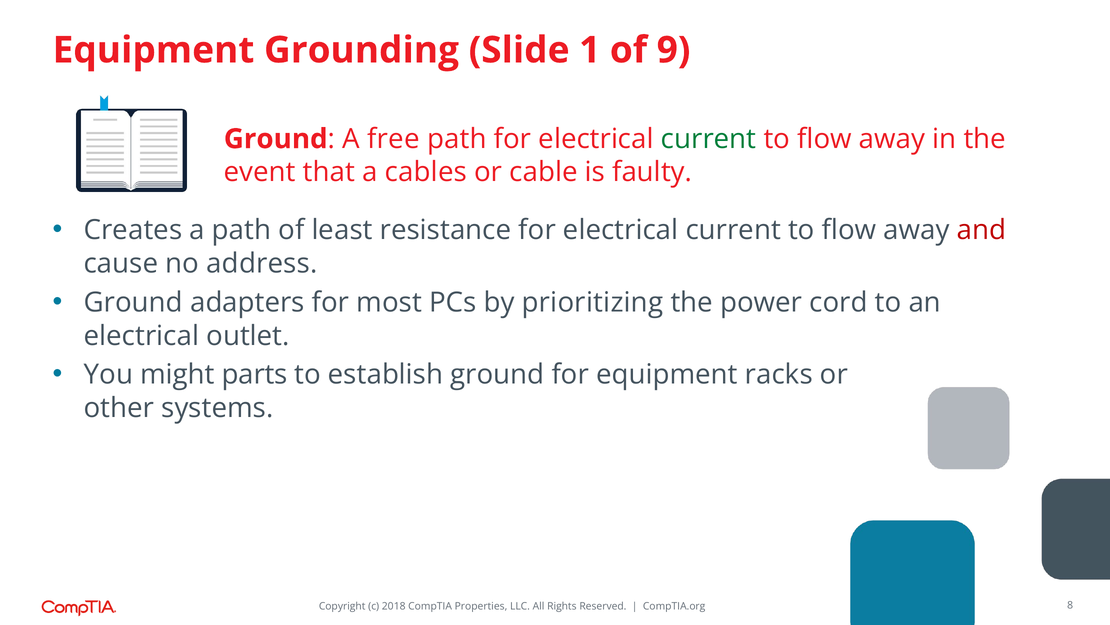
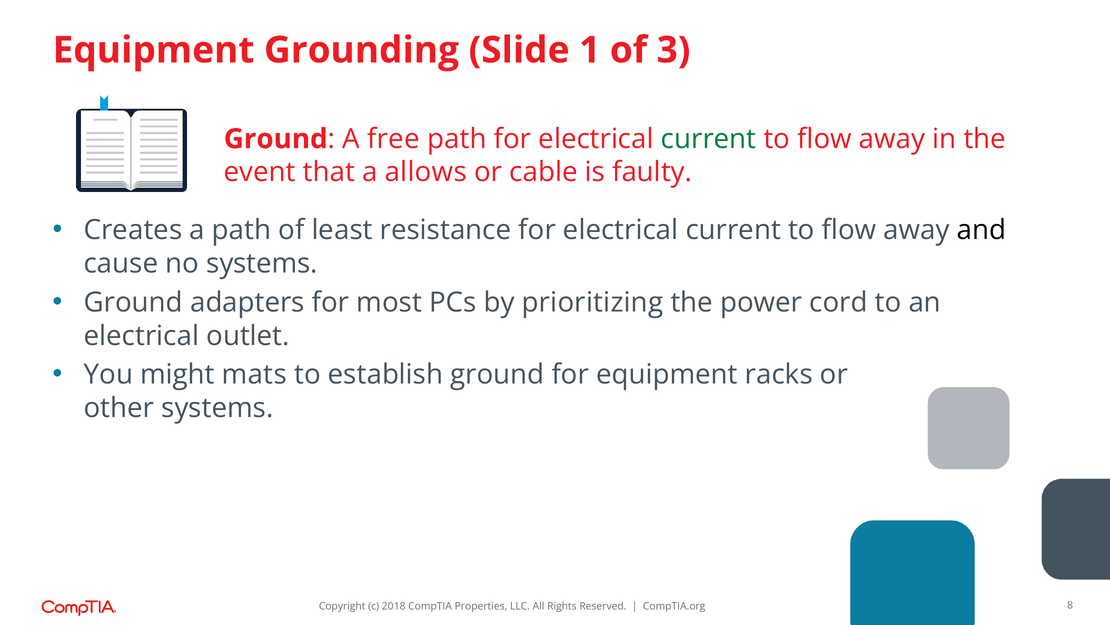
9: 9 -> 3 (674, 50)
cables: cables -> allows (426, 172)
and colour: red -> black (982, 230)
no address: address -> systems (262, 263)
parts: parts -> mats (254, 374)
